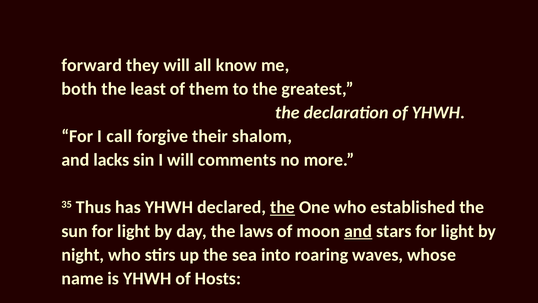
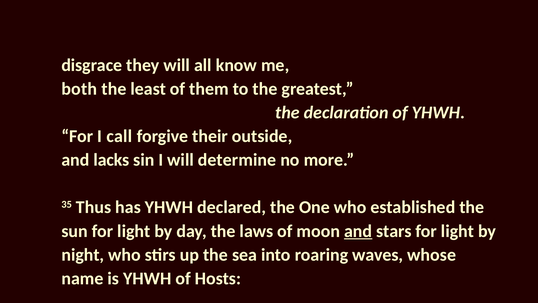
forward: forward -> disgrace (92, 65)
shalom: shalom -> outside (262, 136)
comments: comments -> determine (237, 160)
the underline: present -> none (283, 207)
